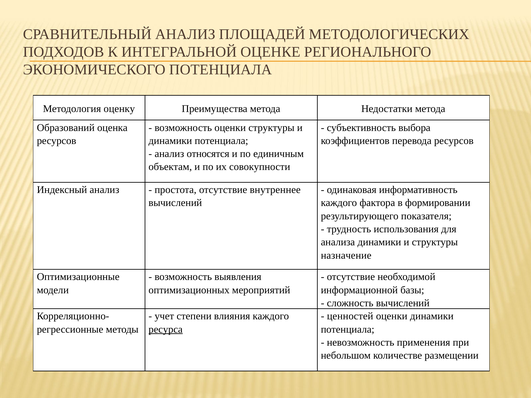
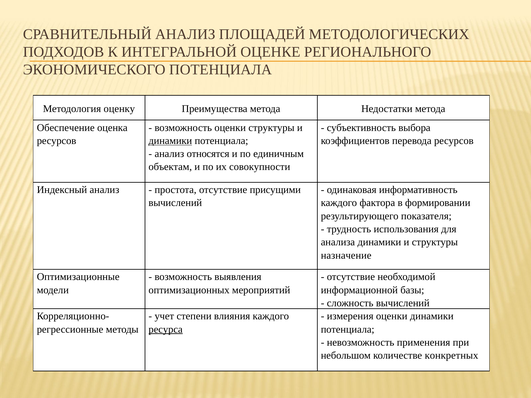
Образований: Образований -> Обеспечение (66, 128)
динамики underline: none -> present (170, 141)
внутреннее: внутреннее -> присущими (275, 190)
ценностей: ценностей -> измерения (350, 316)
размещении: размещении -> конкретных (452, 356)
